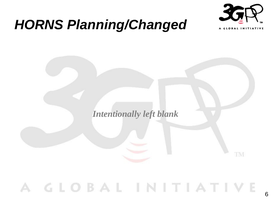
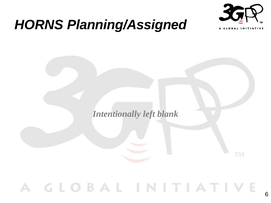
Planning/Changed: Planning/Changed -> Planning/Assigned (127, 25)
